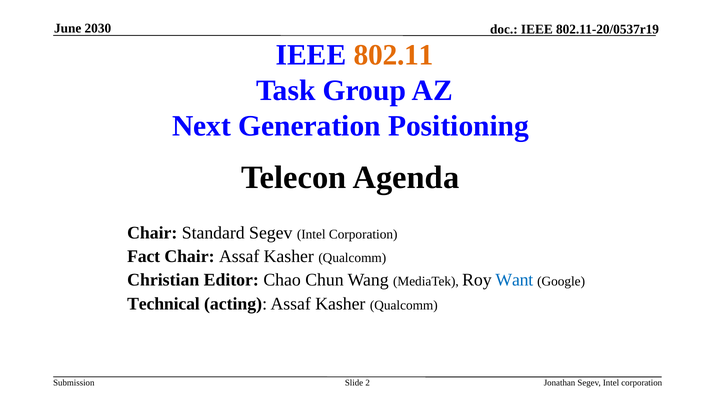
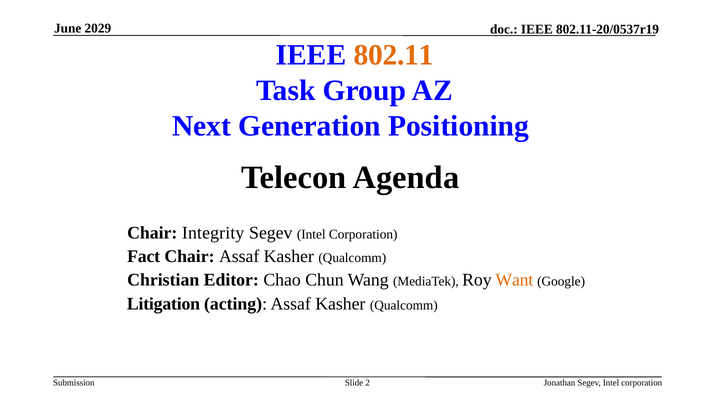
2030: 2030 -> 2029 (98, 28)
Standard: Standard -> Integrity (213, 233)
Want colour: blue -> orange (514, 280)
Technical: Technical -> Litigation (163, 304)
